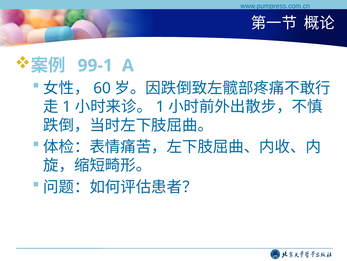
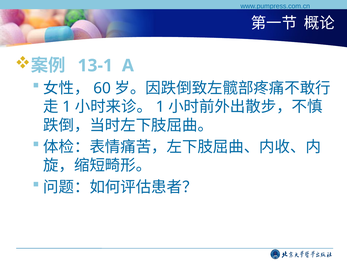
99-1: 99-1 -> 13-1 (95, 65)
